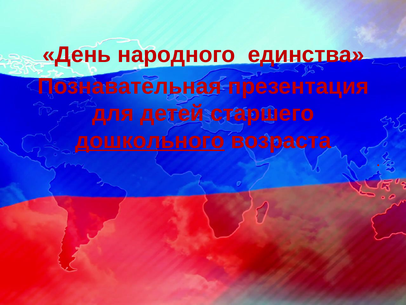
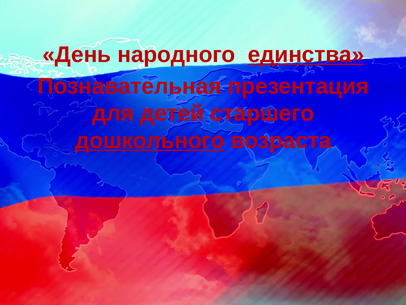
единства underline: none -> present (306, 55)
